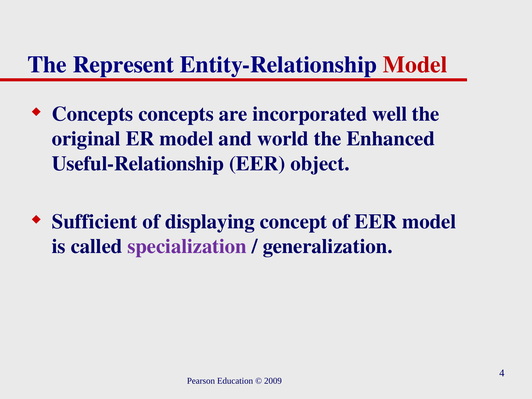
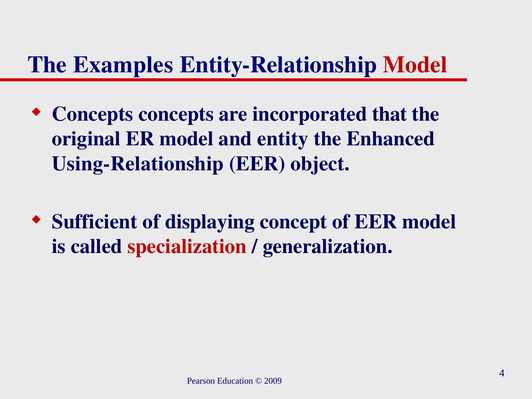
Represent: Represent -> Examples (123, 65)
well: well -> that (390, 114)
world: world -> entity (283, 139)
Useful-Relationship: Useful-Relationship -> Using-Relationship (138, 164)
specialization colour: purple -> red (187, 246)
